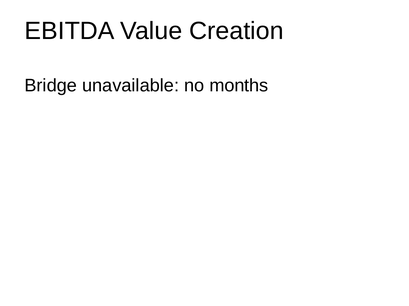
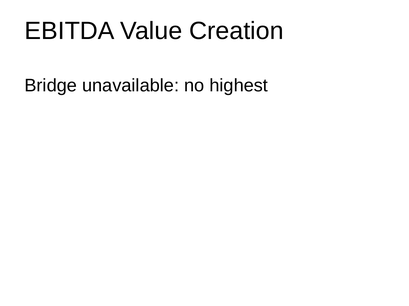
months: months -> highest (239, 86)
